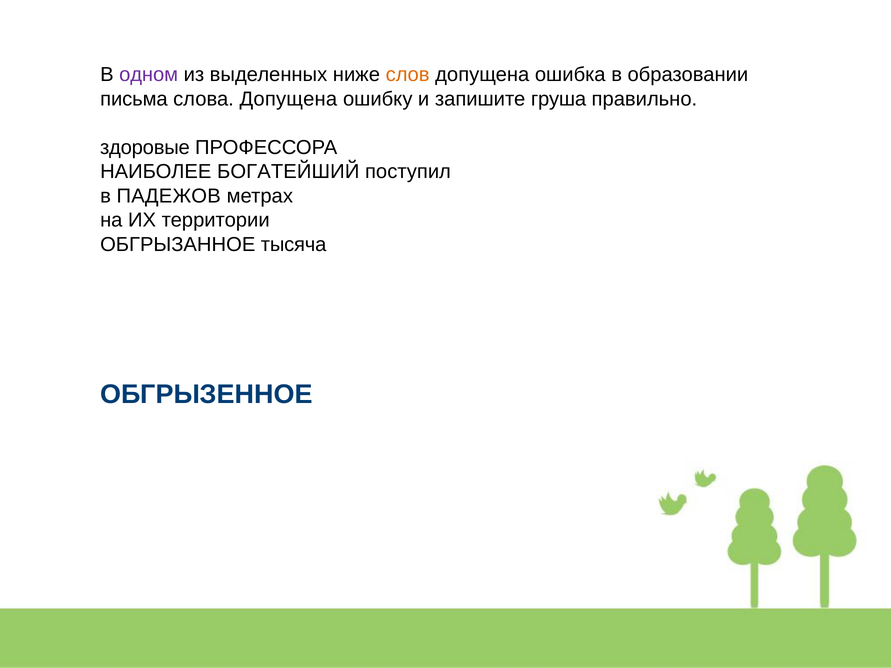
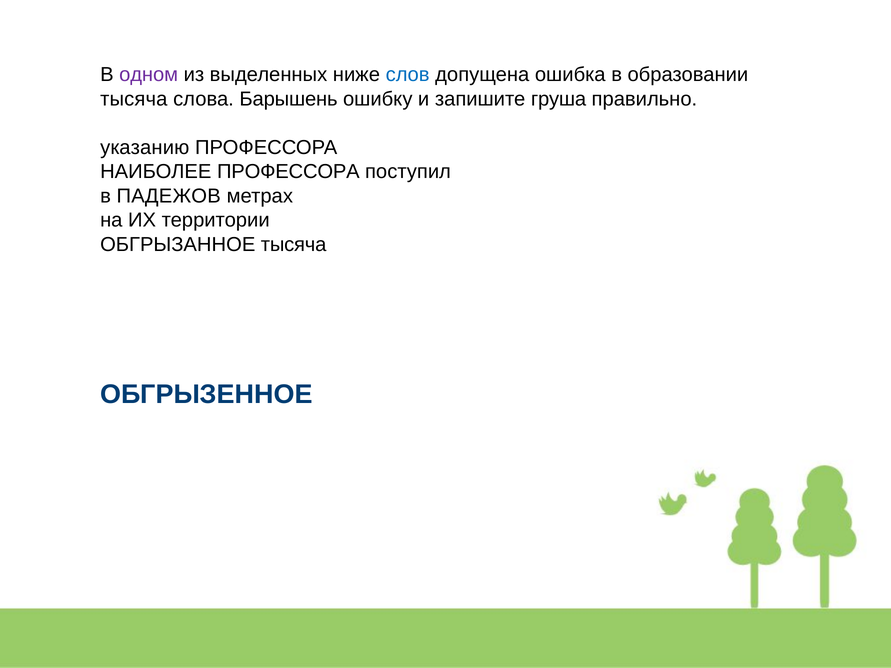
слов colour: orange -> blue (408, 75)
письма: письма -> тысяча (134, 99)
слова Допущена: Допущена -> Барышень (289, 99)
здоровые: здоровые -> указанию (145, 148)
НАИБОЛЕЕ БОГАТЕЙШИЙ: БОГАТЕЙШИЙ -> ПРОФЕССОРА (288, 172)
